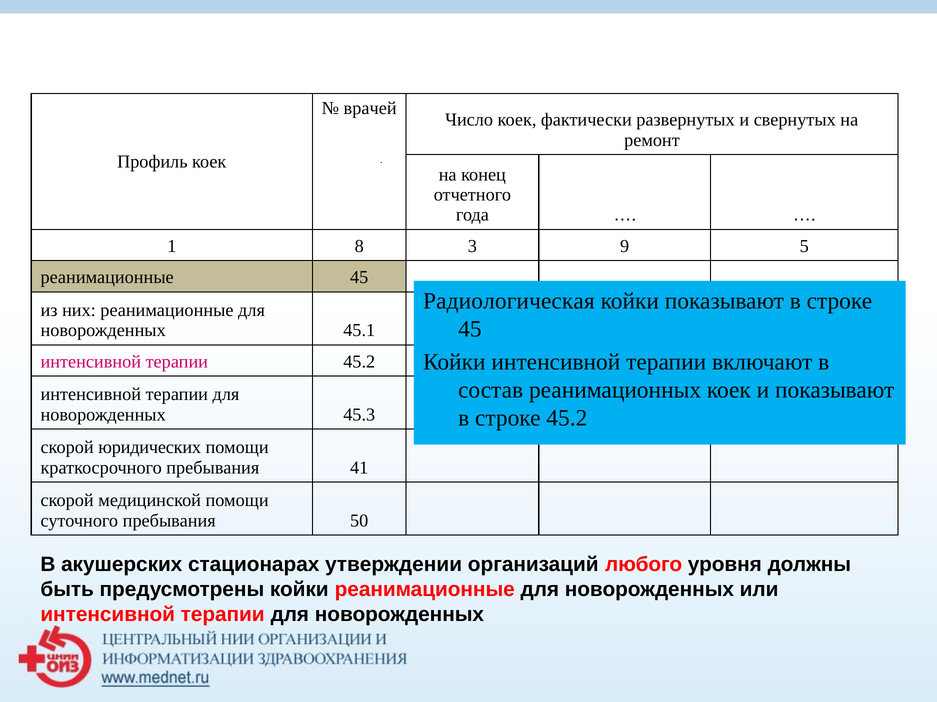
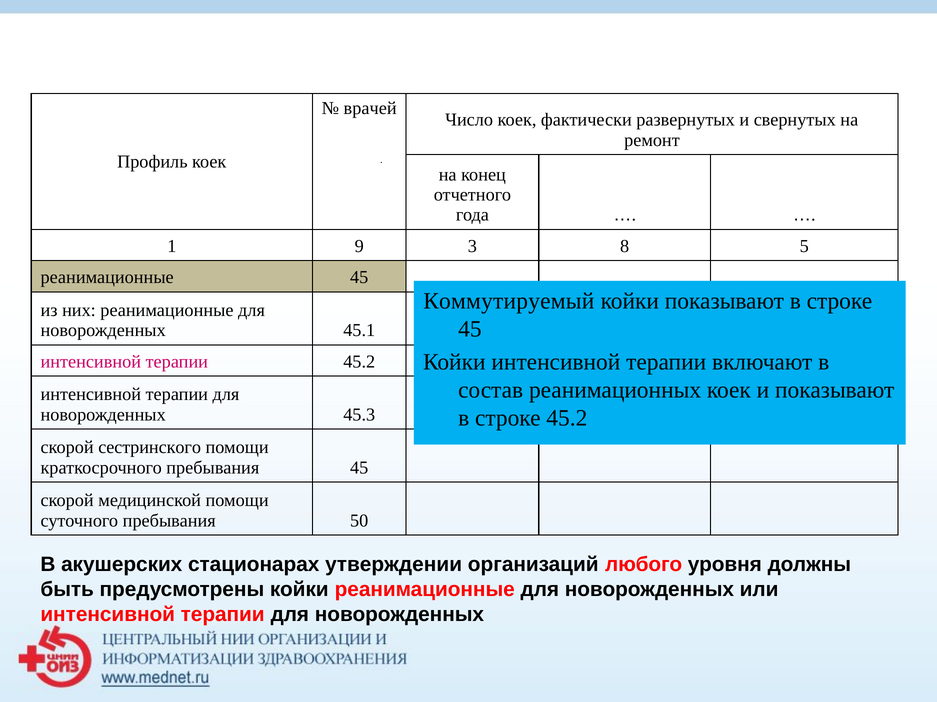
8: 8 -> 9 (359, 246)
9: 9 -> 8 (625, 246)
Радиологическая: Радиологическая -> Коммутируемый (509, 301)
юридических: юридических -> сестринского (150, 448)
пребывания 41: 41 -> 45 (359, 468)
